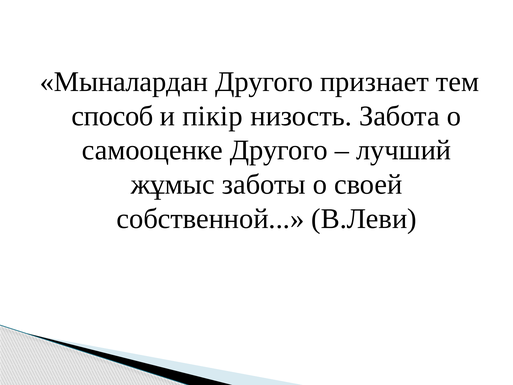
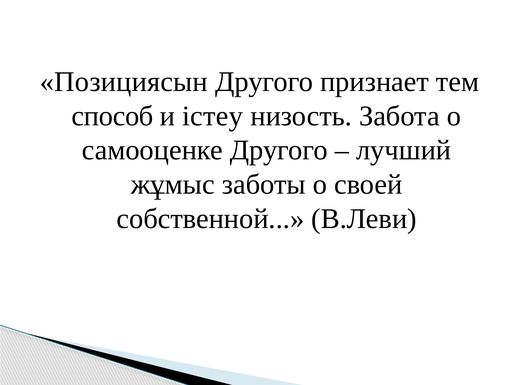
Мыналардан: Мыналардан -> Позициясын (124, 82)
пікір: пікір -> істеу (213, 116)
